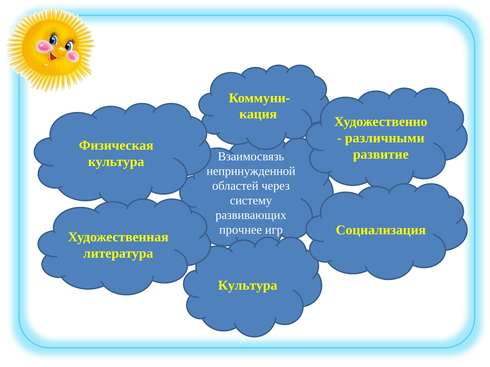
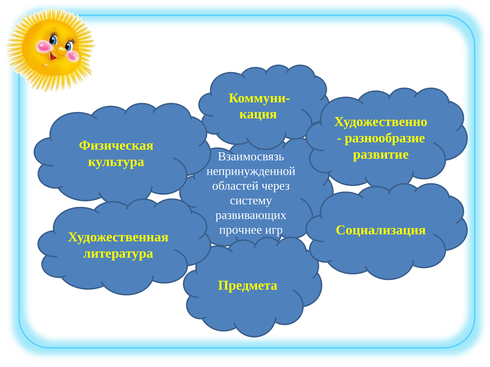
различными: различными -> разнообразие (385, 138)
Культура: Культура -> Предмета (248, 286)
